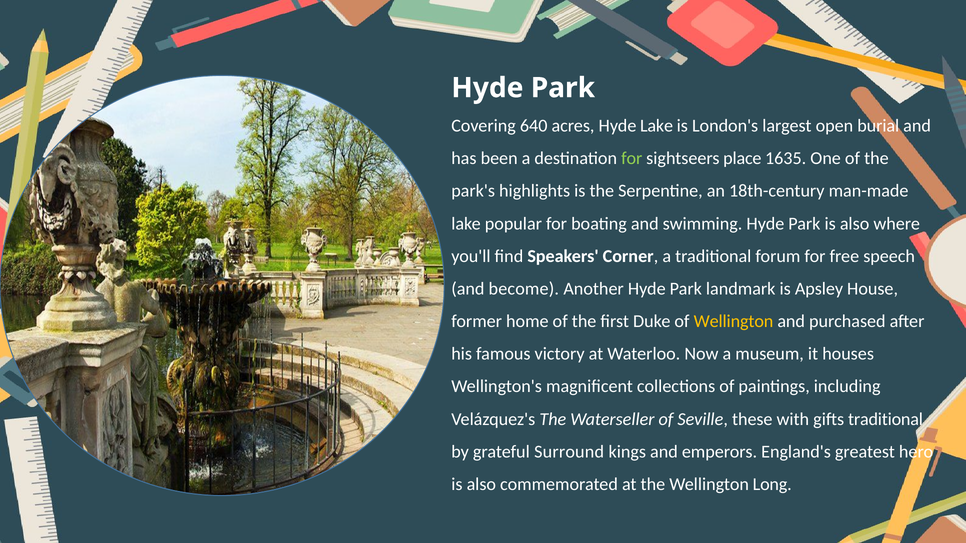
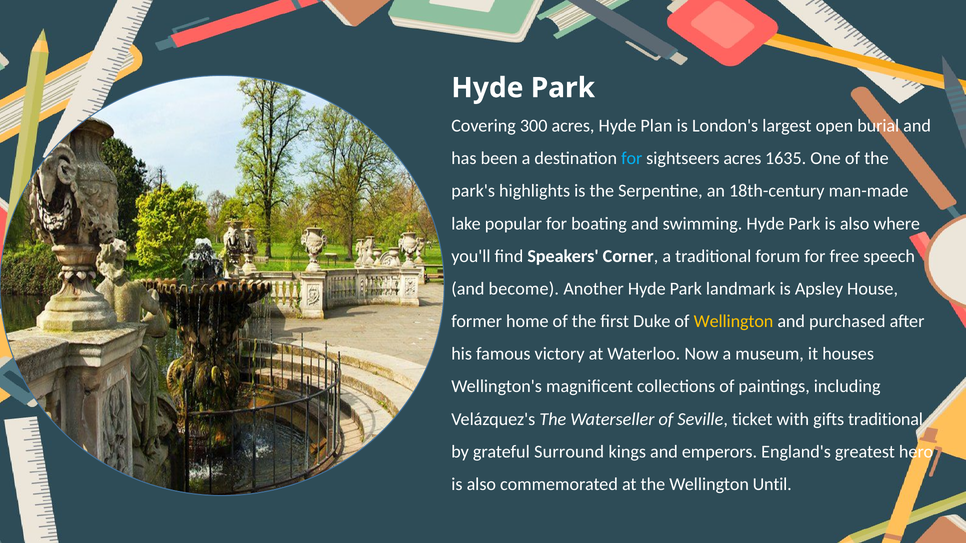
640: 640 -> 300 (534, 126)
Hyde Lake: Lake -> Plan (656, 126)
for colour: light green -> light blue (632, 159)
sightseers place: place -> acres (742, 159)
these: these -> ticket (752, 419)
Long: Long -> Until (772, 485)
